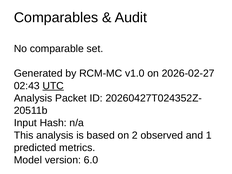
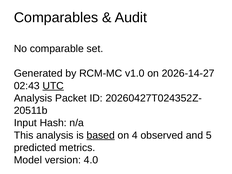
2026-02-27: 2026-02-27 -> 2026-14-27 (188, 73)
based underline: none -> present (101, 135)
2: 2 -> 4 (135, 135)
1: 1 -> 5 (209, 135)
6.0: 6.0 -> 4.0 (91, 160)
